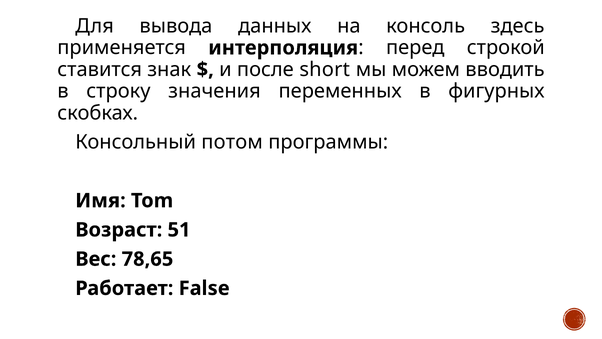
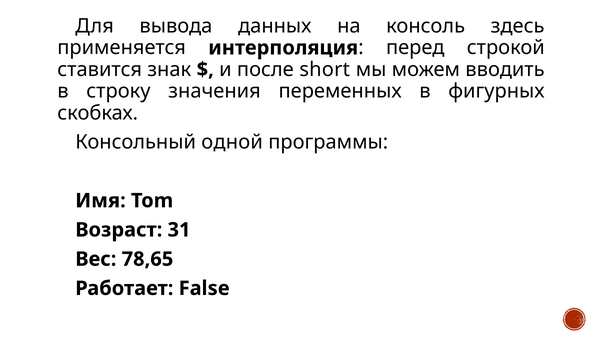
потом: потом -> одной (232, 142)
51: 51 -> 31 (179, 230)
